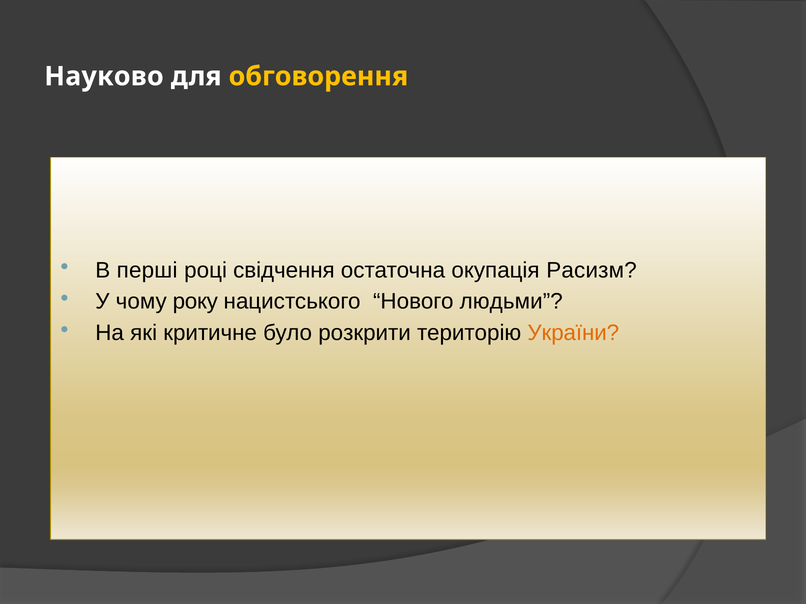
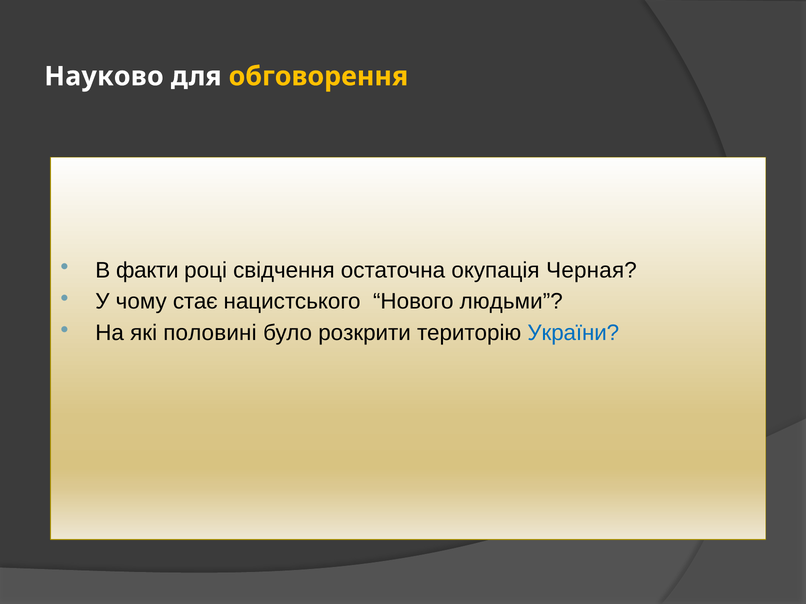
перші: перші -> факти (147, 270)
Расизм: Расизм -> Черная (592, 270)
року: року -> стає (195, 302)
критичне: критичне -> половині (210, 333)
України colour: orange -> blue (573, 333)
